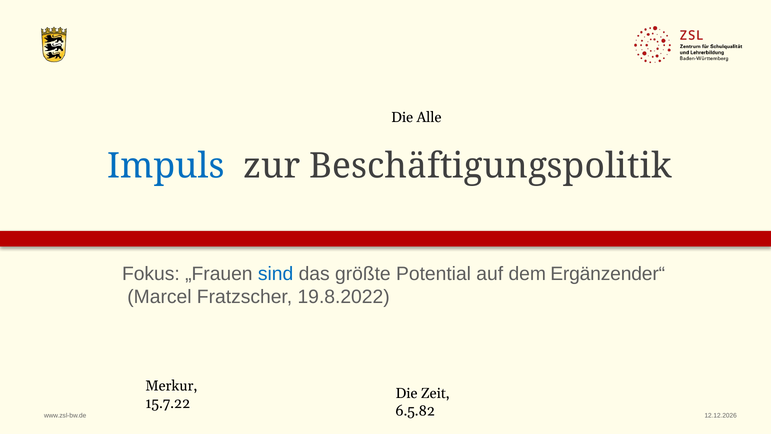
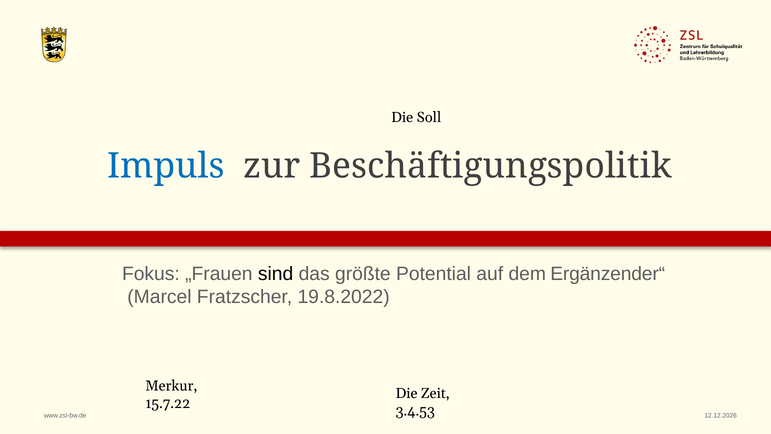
Alle: Alle -> Soll (429, 117)
sind colour: blue -> black (276, 274)
6.5.82: 6.5.82 -> 3.4.53 (415, 411)
